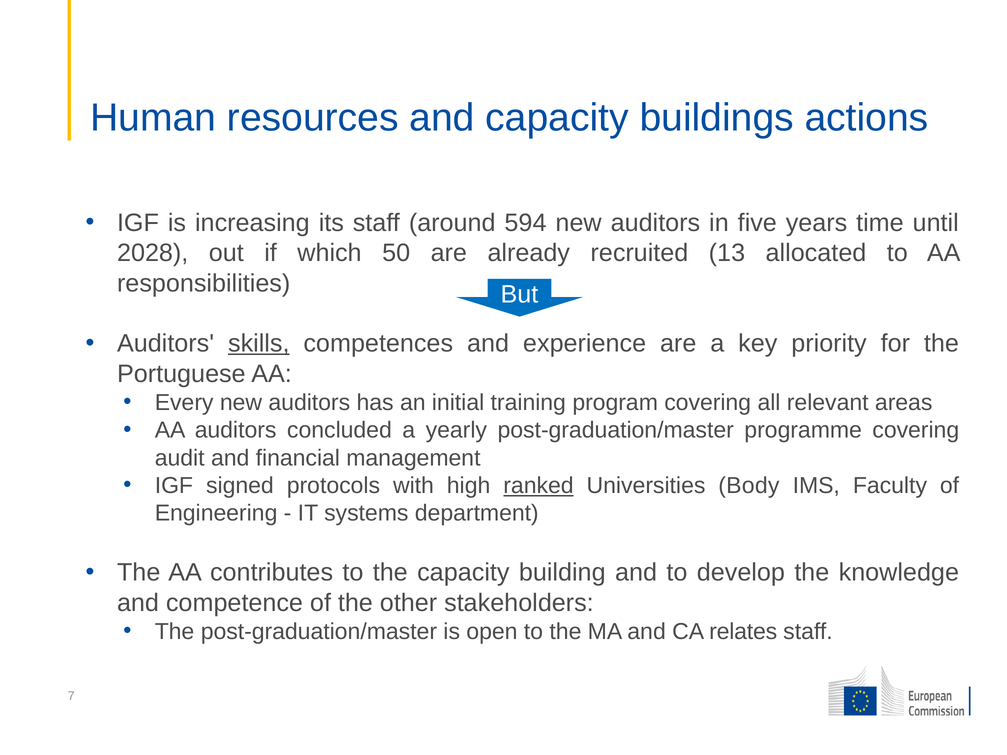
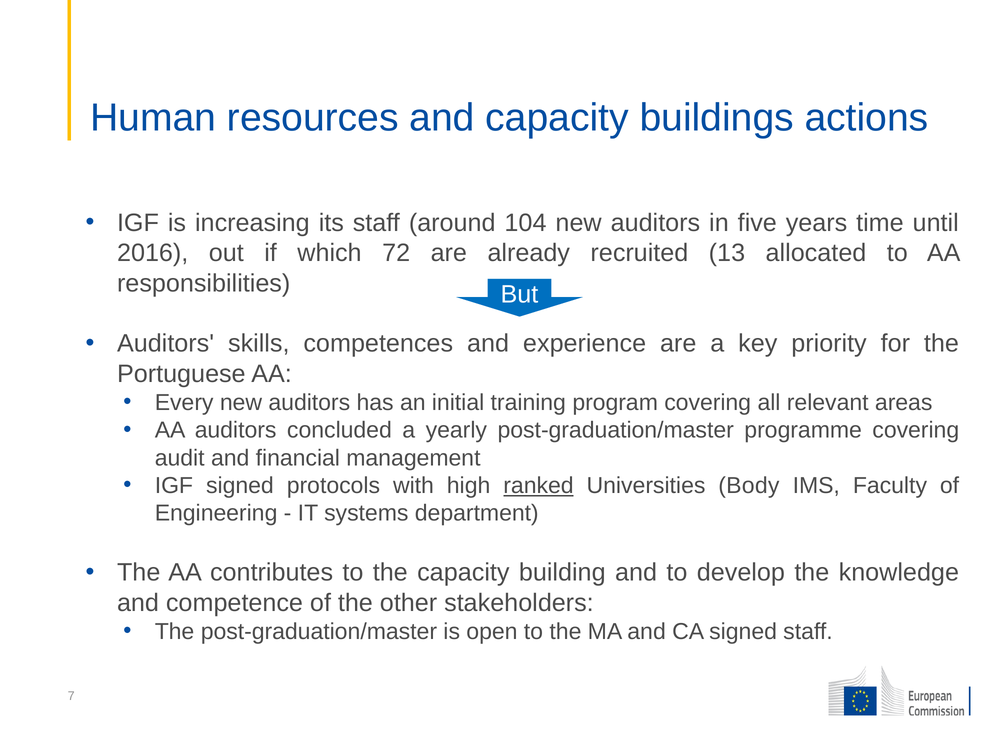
594: 594 -> 104 (525, 223)
2028: 2028 -> 2016 (153, 253)
50: 50 -> 72 (396, 253)
skills underline: present -> none (259, 344)
CA relates: relates -> signed (743, 632)
